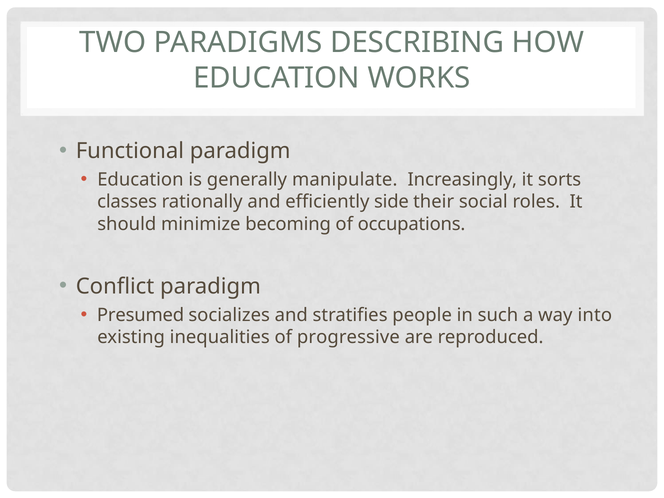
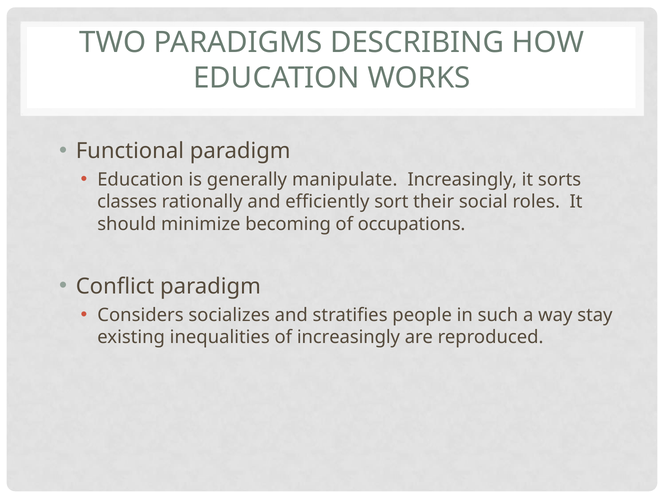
side: side -> sort (391, 202)
Presumed: Presumed -> Considers (140, 315)
into: into -> stay (595, 315)
of progressive: progressive -> increasingly (348, 337)
